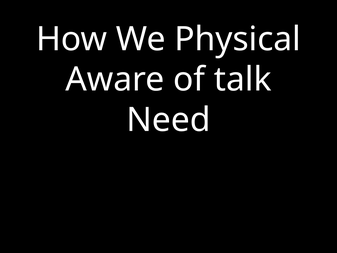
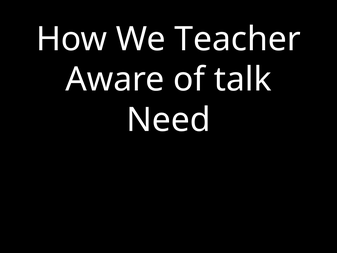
Physical: Physical -> Teacher (238, 39)
